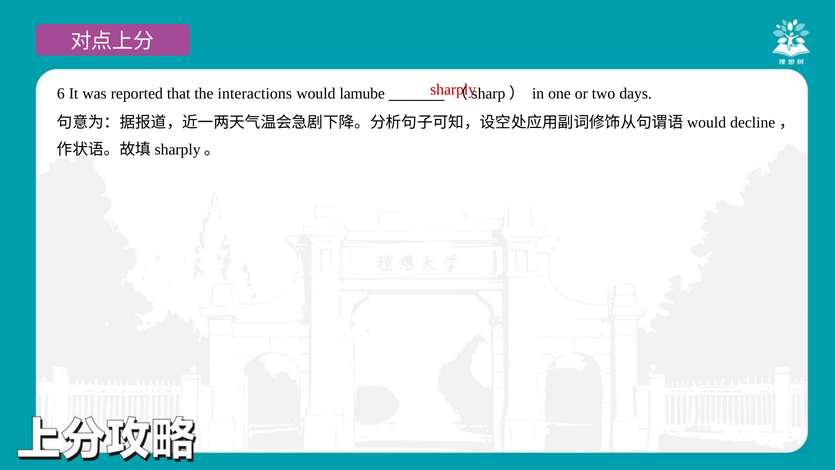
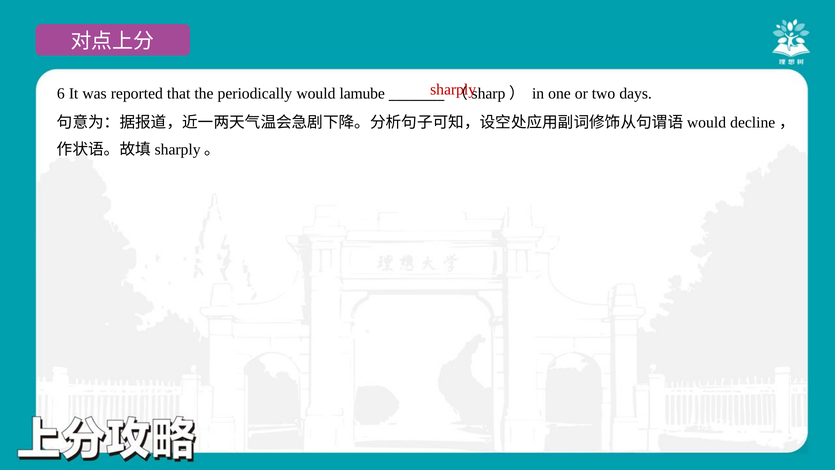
interactions: interactions -> periodically (255, 93)
